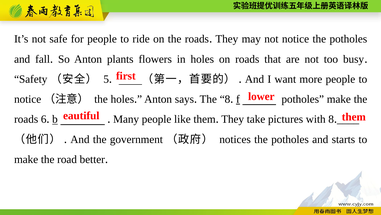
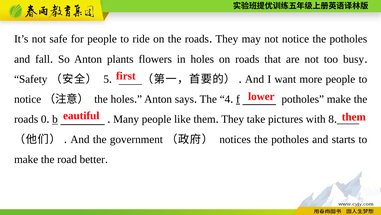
The 8: 8 -> 4 (225, 99)
6: 6 -> 0 (44, 119)
